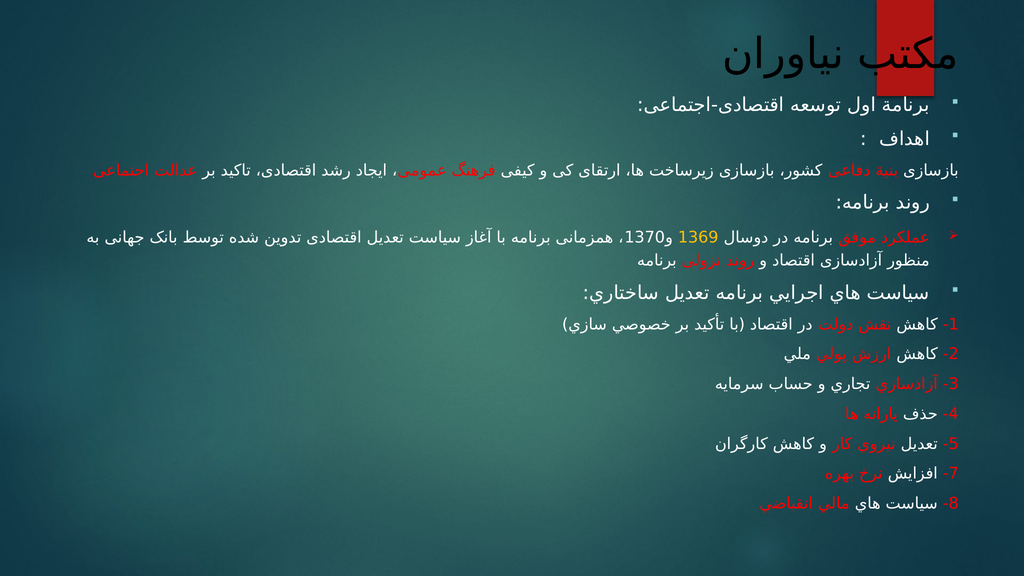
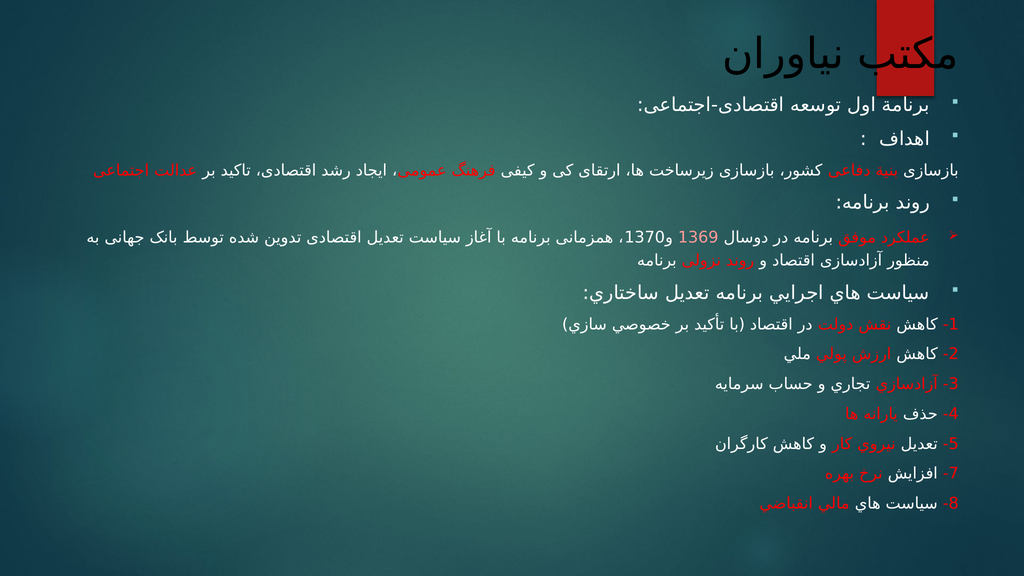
1369 colour: yellow -> pink (698, 238)
